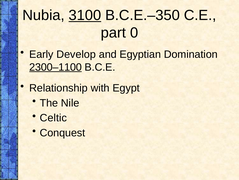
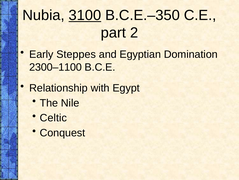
0: 0 -> 2 (134, 33)
Develop: Develop -> Steppes (76, 54)
2300–1100 underline: present -> none (56, 67)
